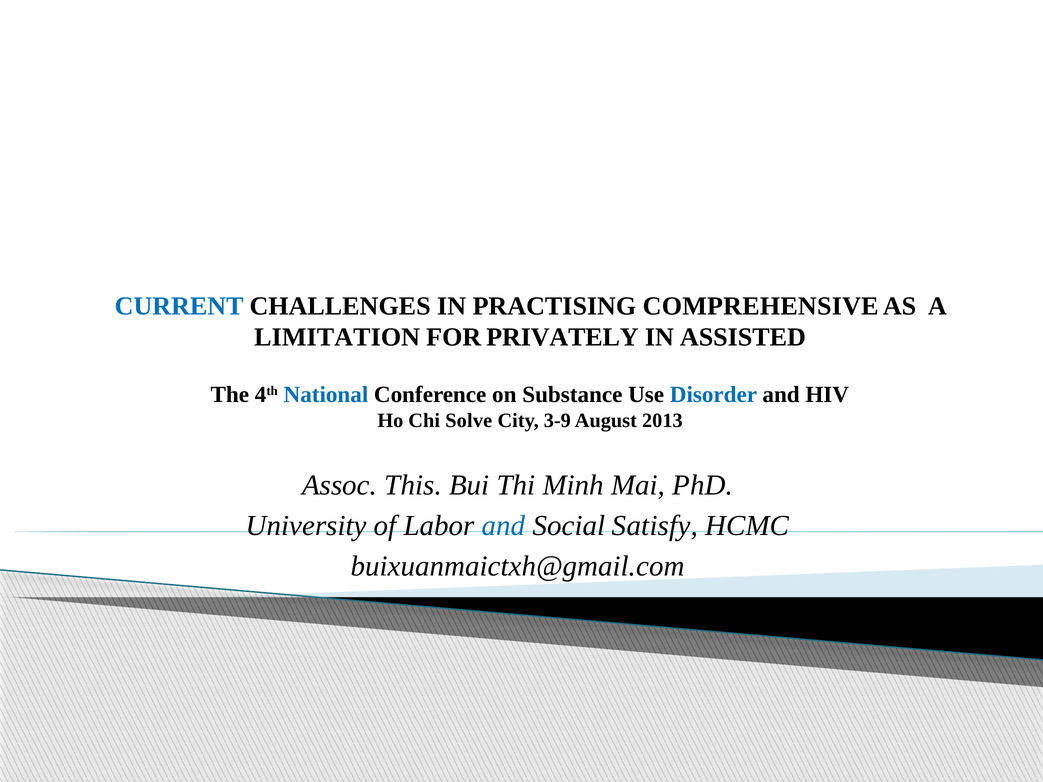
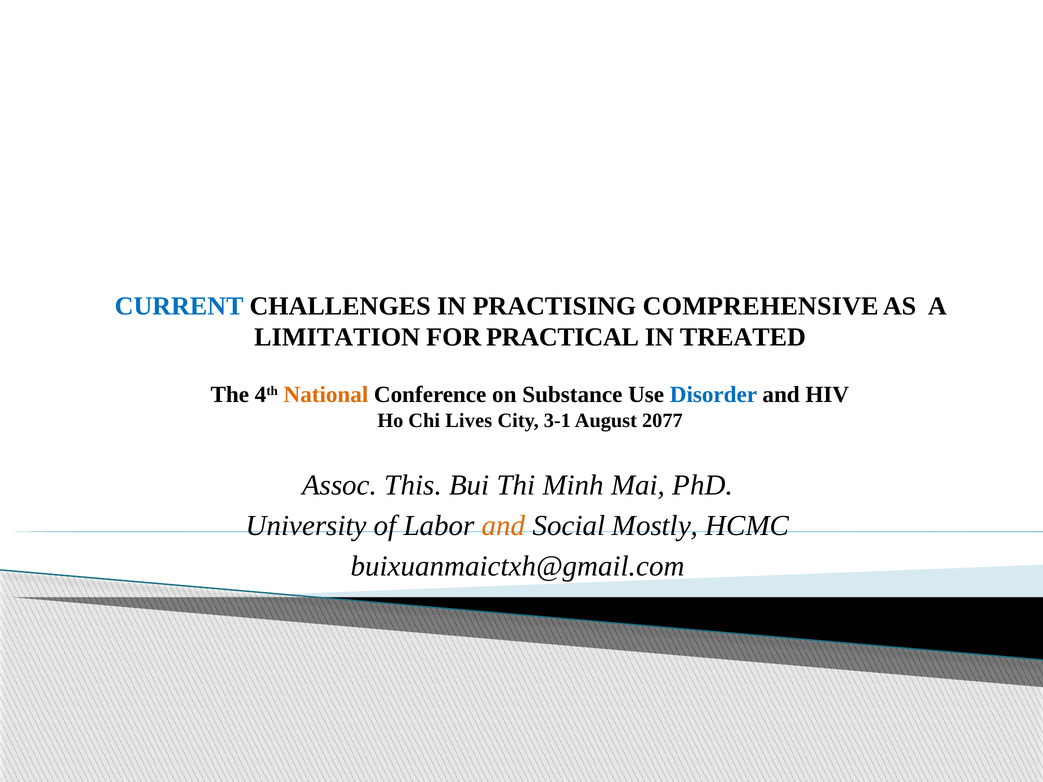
PRIVATELY: PRIVATELY -> PRACTICAL (563, 337)
ASSISTED: ASSISTED -> TREATED (743, 337)
National colour: blue -> orange (326, 395)
Solve: Solve -> Lives (469, 420)
3-9: 3-9 -> 3-1 (557, 420)
2013: 2013 -> 2077 (662, 420)
and colour: blue -> orange (504, 526)
Satisfy: Satisfy -> Mostly (655, 526)
